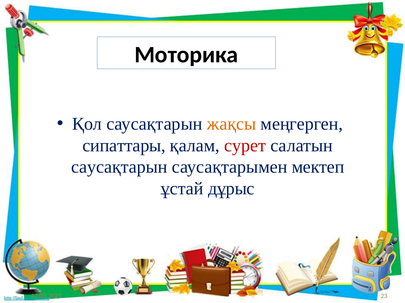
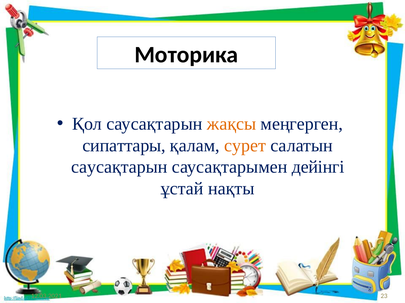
сурет colour: red -> orange (245, 146)
мектеп: мектеп -> дейінгі (318, 167)
дұрыс: дұрыс -> нақты (231, 189)
